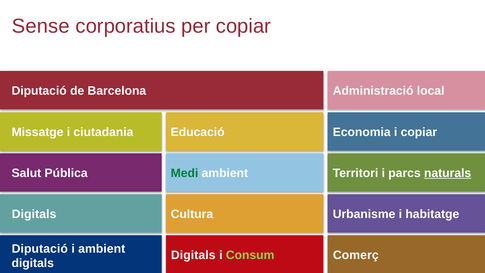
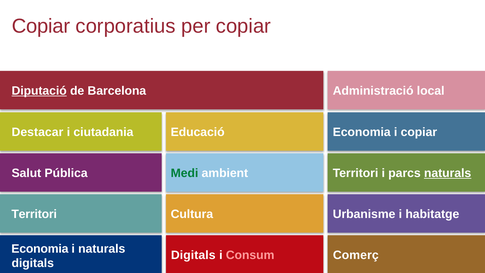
Sense: Sense -> Copiar (41, 26)
Diputació underline: none -> present (39, 91)
Missatge: Missatge -> Destacar (37, 132)
Digitals: Digitals -> Territori (34, 214)
Diputació: Diputació -> Economia (40, 249)
i ambient: ambient -> naturals (102, 249)
Consum colour: light green -> pink (250, 255)
